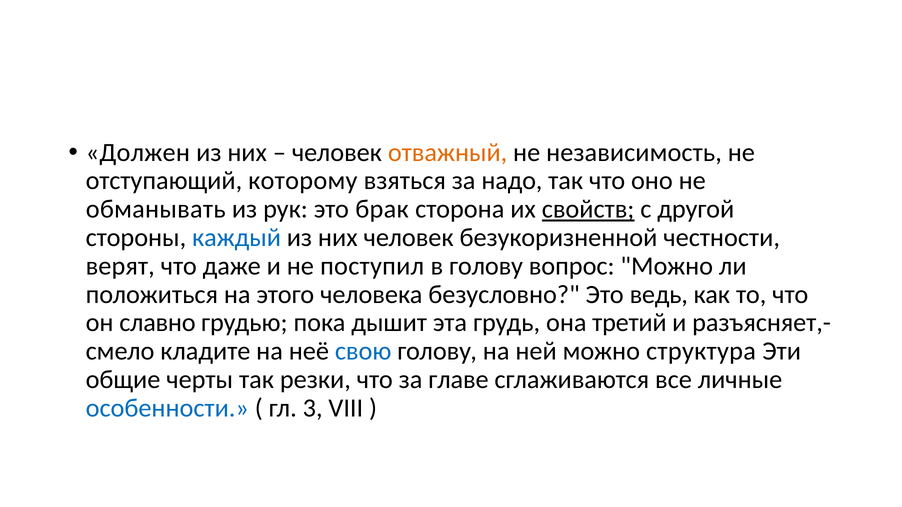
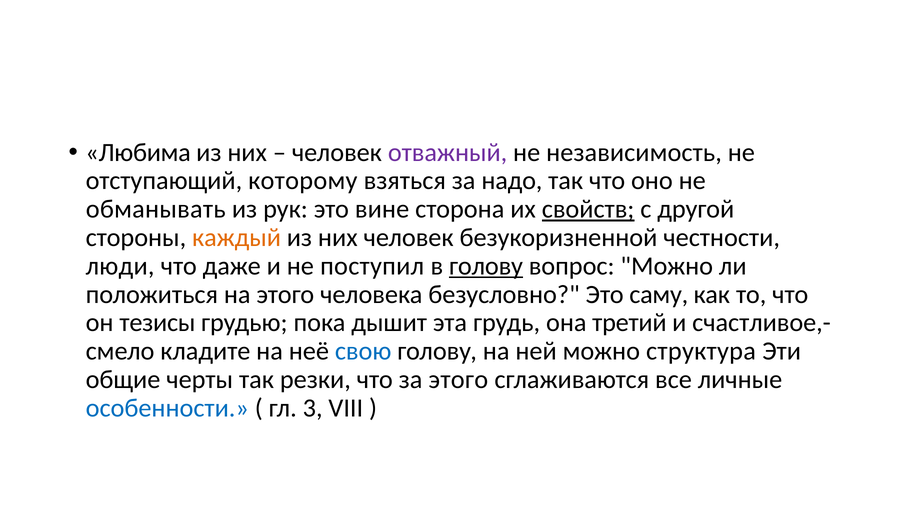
Должен: Должен -> Любима (138, 153)
отважный colour: orange -> purple (448, 153)
брак: брак -> вине (382, 209)
каждый colour: blue -> orange (237, 238)
верят: верят -> люди (120, 266)
голову underline: none -> present (486, 266)
ведь: ведь -> саму (659, 295)
славно: славно -> тезисы (157, 323)
разъясняет,-: разъясняет,- -> счастливое,- (762, 323)
за главе: главе -> этого (458, 380)
